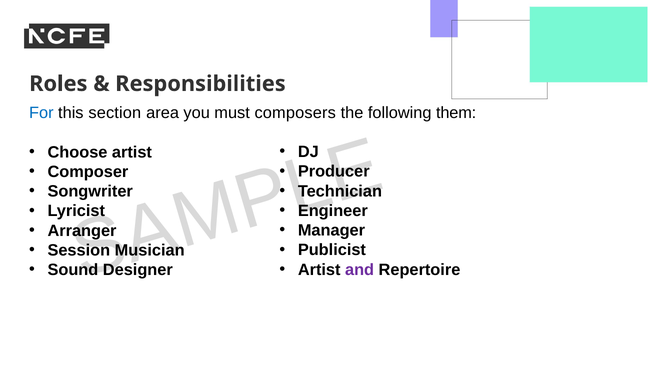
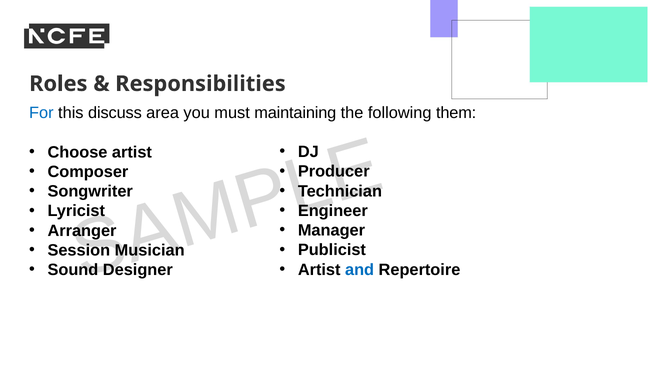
section: section -> discuss (115, 113)
composers: composers -> maintaining (295, 113)
and colour: purple -> blue (360, 270)
